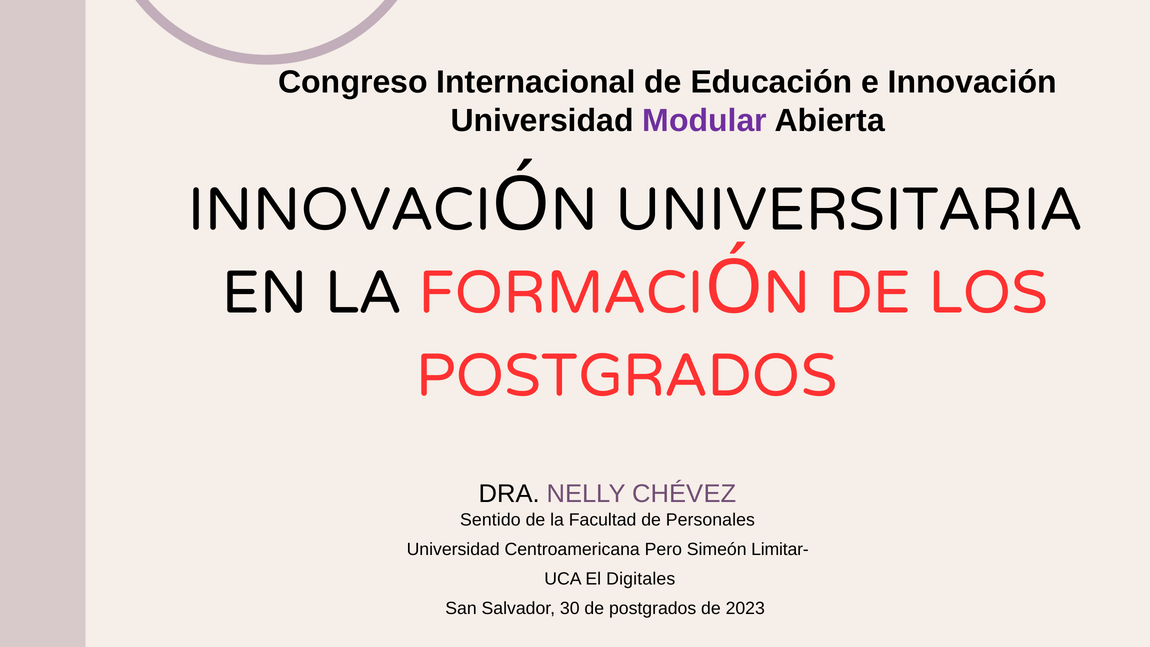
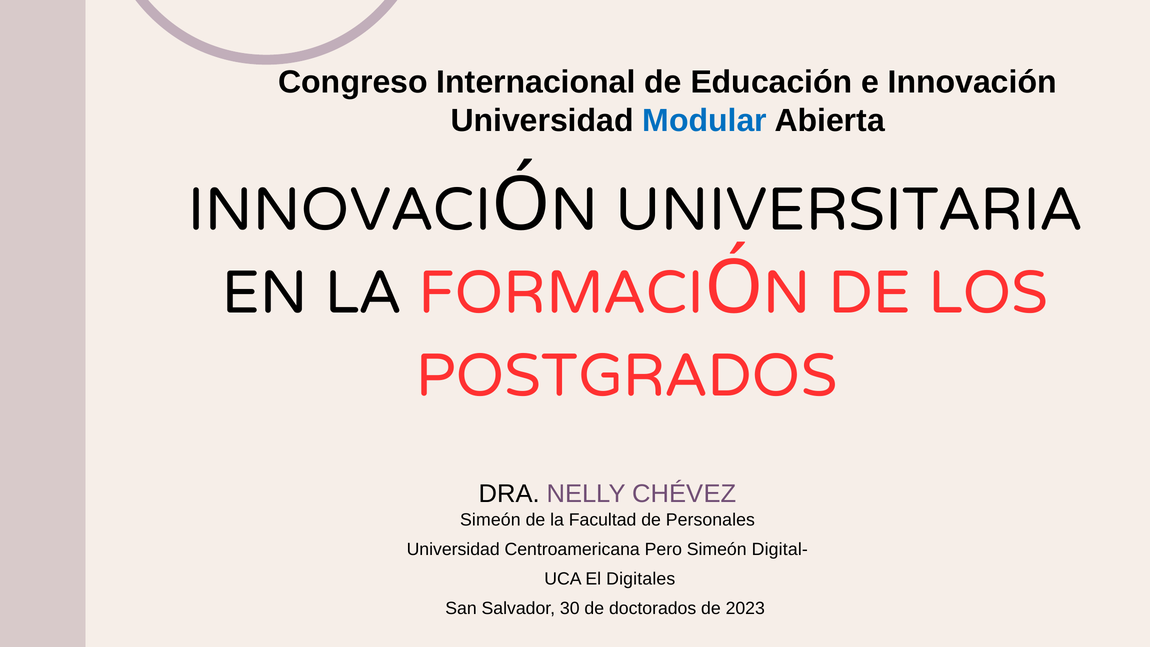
Modular colour: purple -> blue (705, 120)
Sentido: Sentido -> Simeón (490, 520)
Limitar-: Limitar- -> Digital- (780, 549)
de postgrados: postgrados -> doctorados (653, 608)
